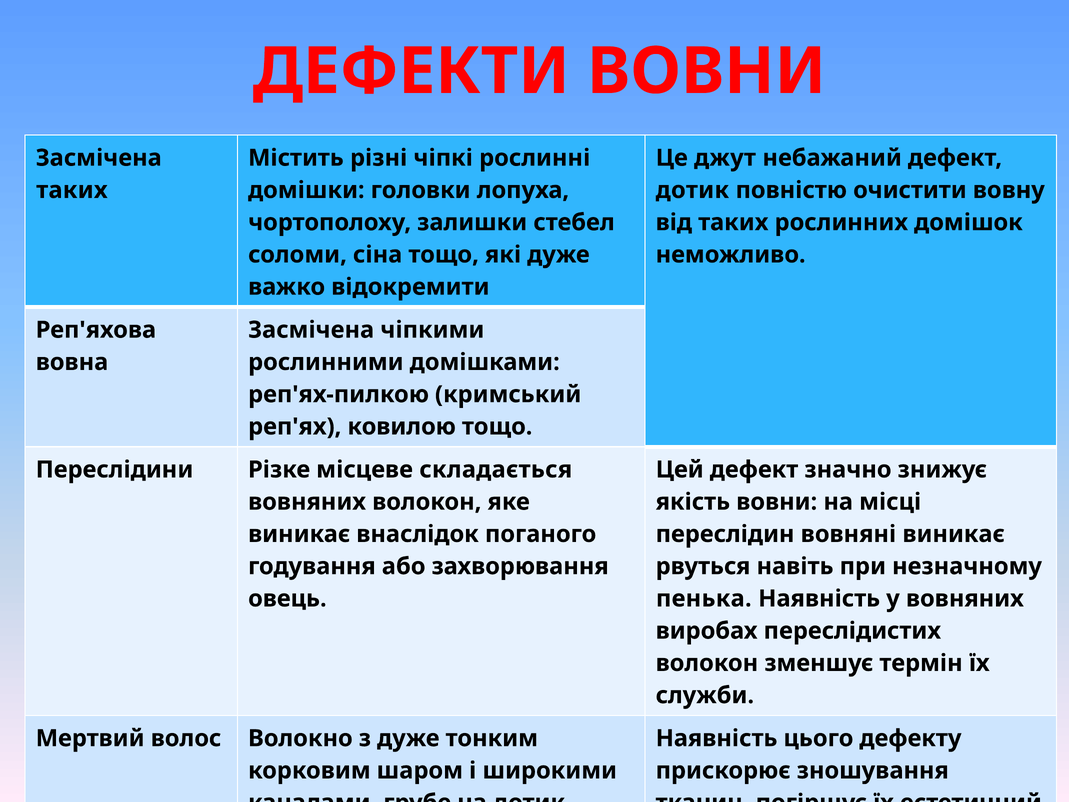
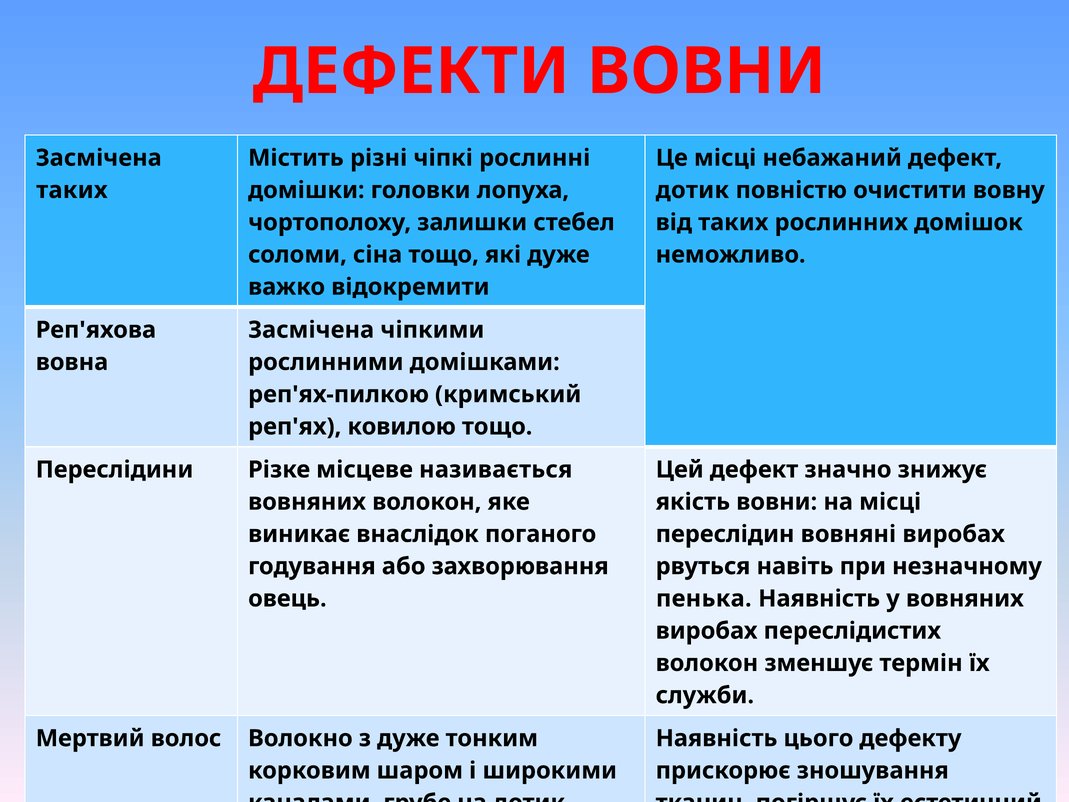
Це джут: джут -> місці (725, 158)
складається: складається -> називається (496, 469)
вовняні виникає: виникає -> виробах (954, 534)
